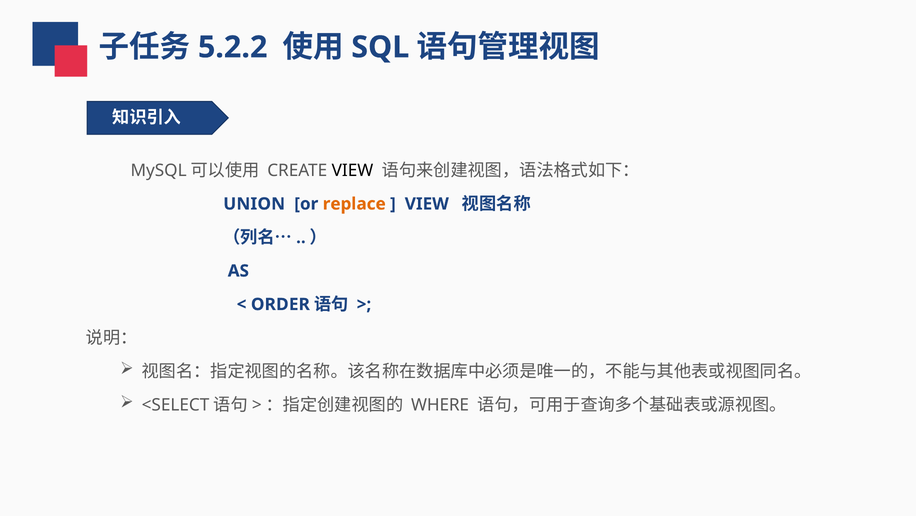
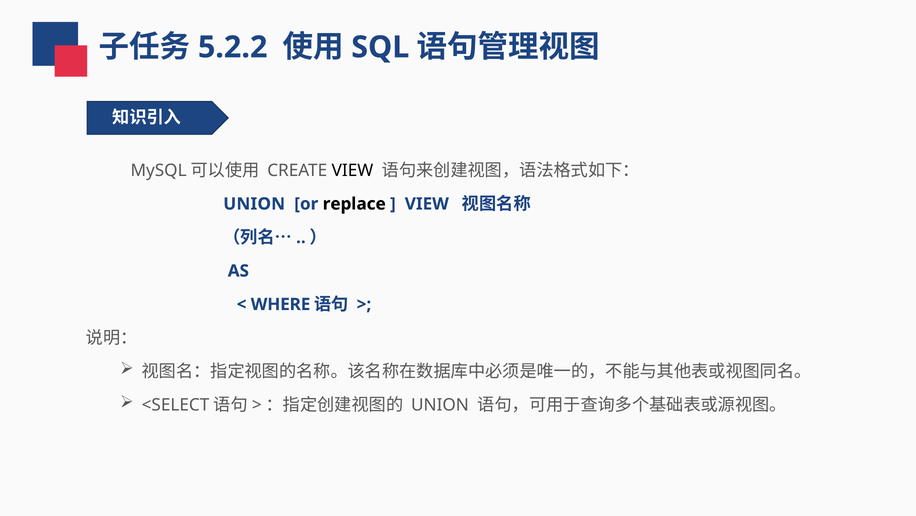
replace colour: orange -> black (354, 204)
ORDER: ORDER -> WHERE (281, 304)
WHERE: WHERE -> UNION (440, 404)
